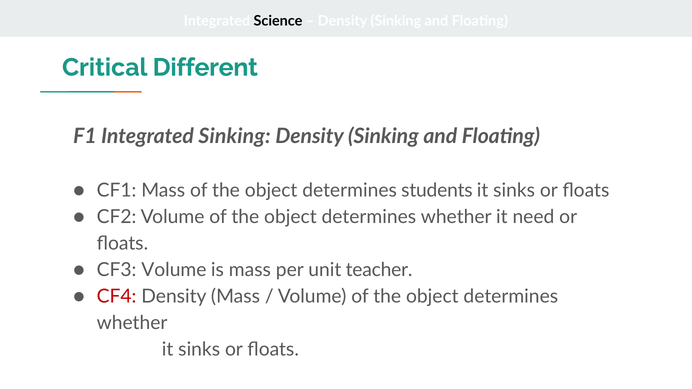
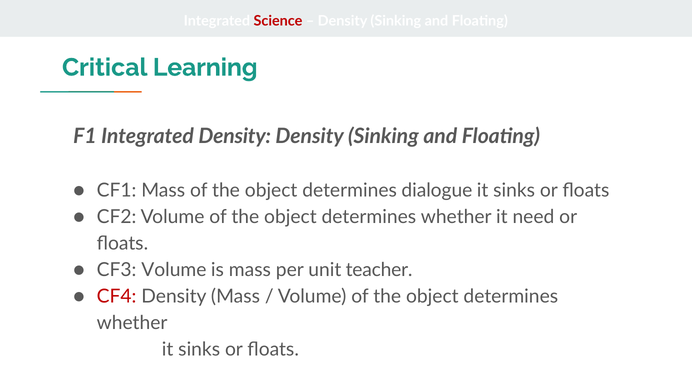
Science colour: black -> red (278, 21)
Different: Different -> Learning (205, 67)
Integrated Sinking: Sinking -> Density (235, 136)
students: students -> dialogue (437, 191)
